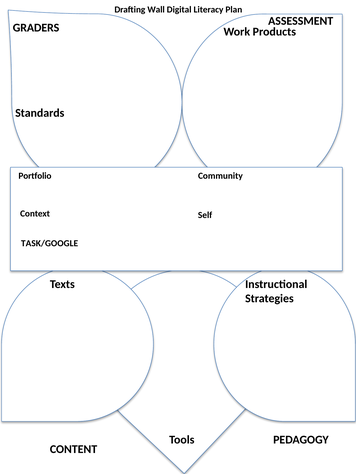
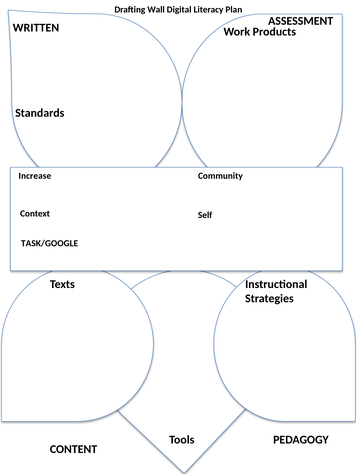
GRADERS: GRADERS -> WRITTEN (36, 28)
Portfolio: Portfolio -> Increase (35, 176)
